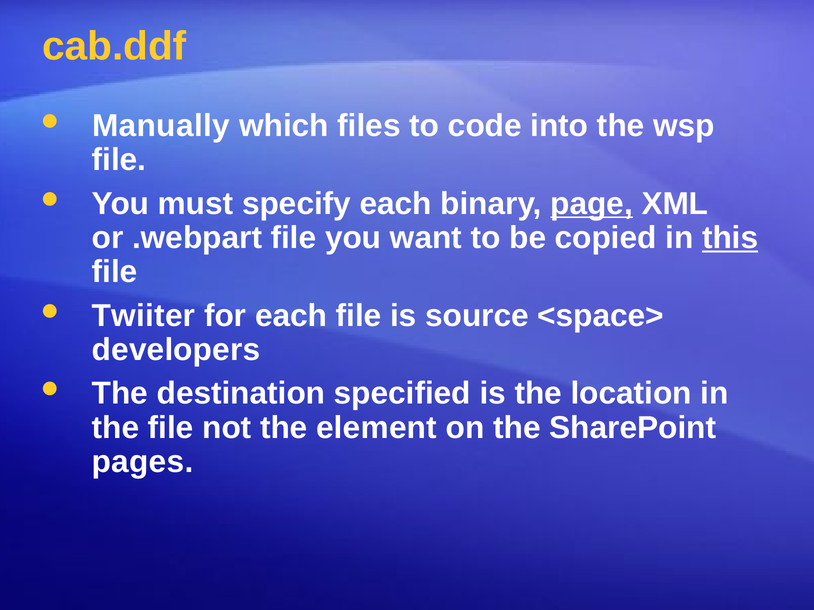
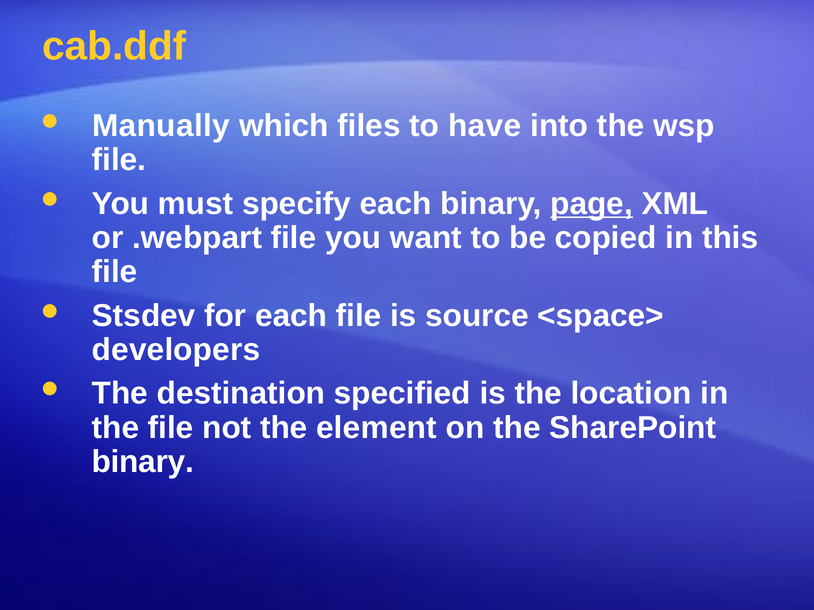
code: code -> have (485, 126)
this underline: present -> none (730, 238)
Twiiter: Twiiter -> Stsdev (144, 316)
pages: pages -> binary (143, 462)
